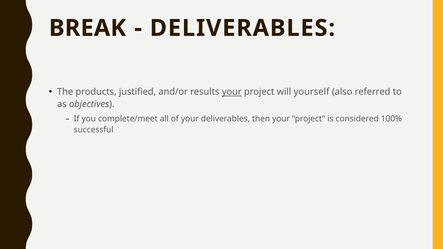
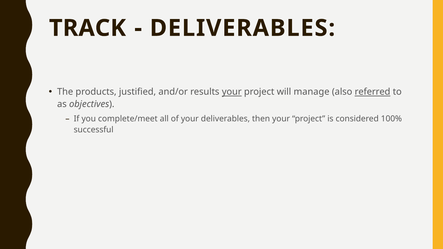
BREAK: BREAK -> TRACK (87, 28)
yourself: yourself -> manage (312, 92)
referred underline: none -> present (373, 92)
